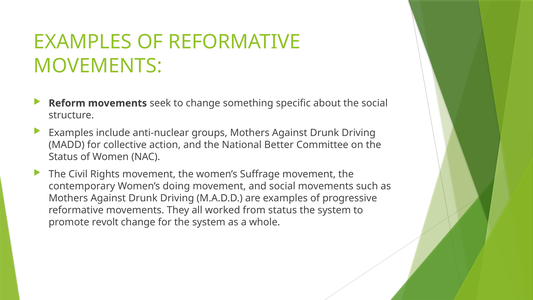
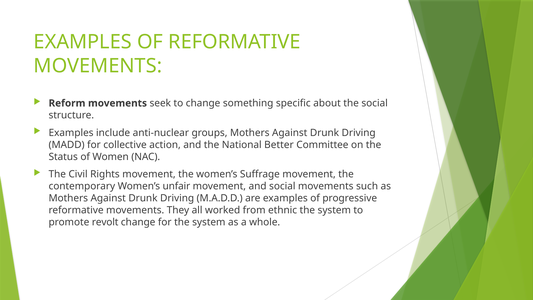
doing: doing -> unfair (176, 186)
from status: status -> ethnic (283, 210)
